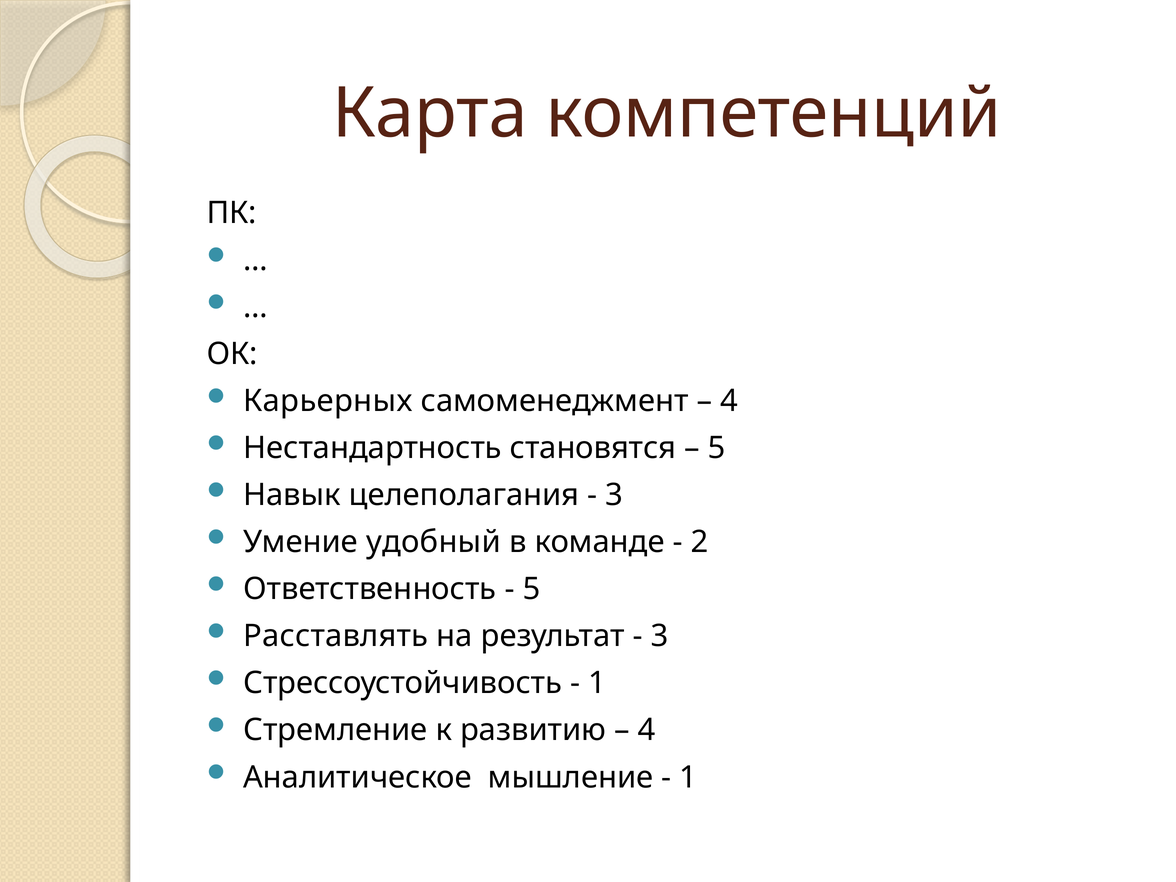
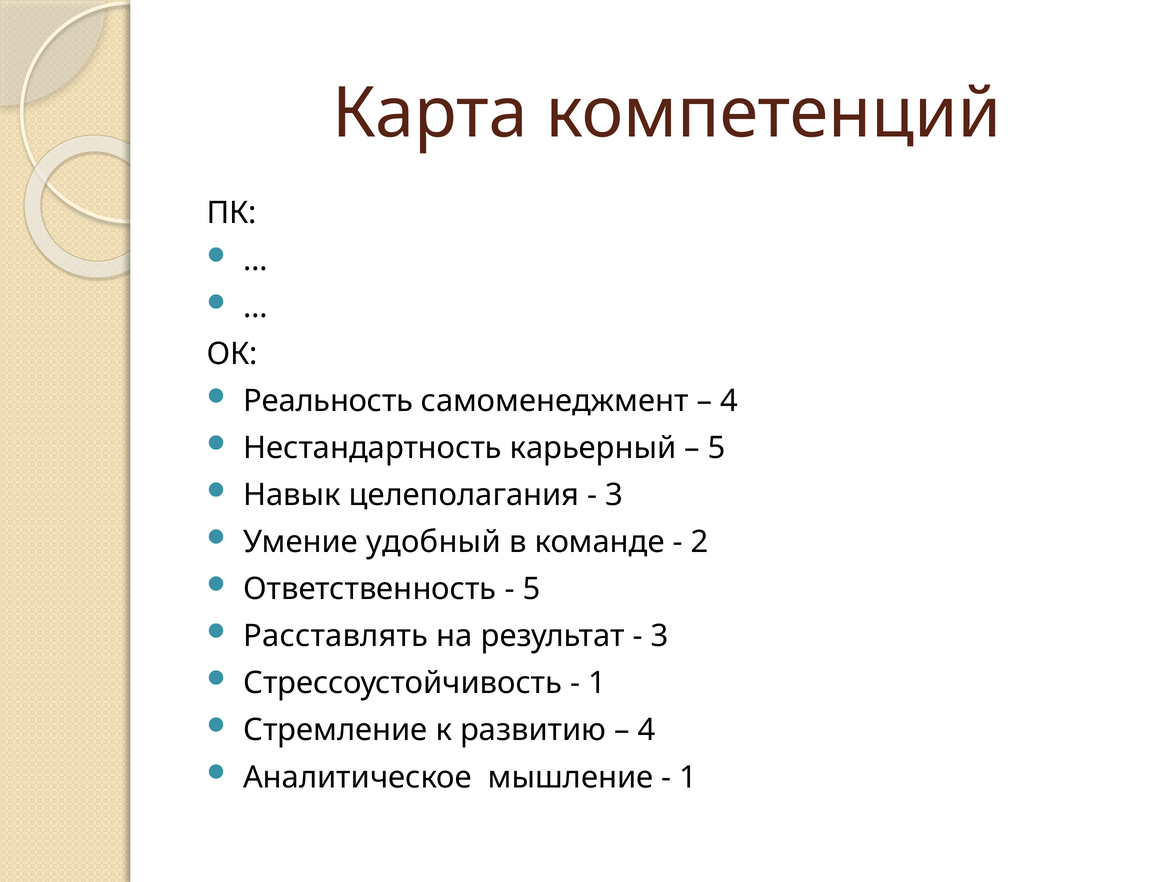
Карьерных: Карьерных -> Реальность (328, 401)
становятся: становятся -> карьерный (593, 448)
